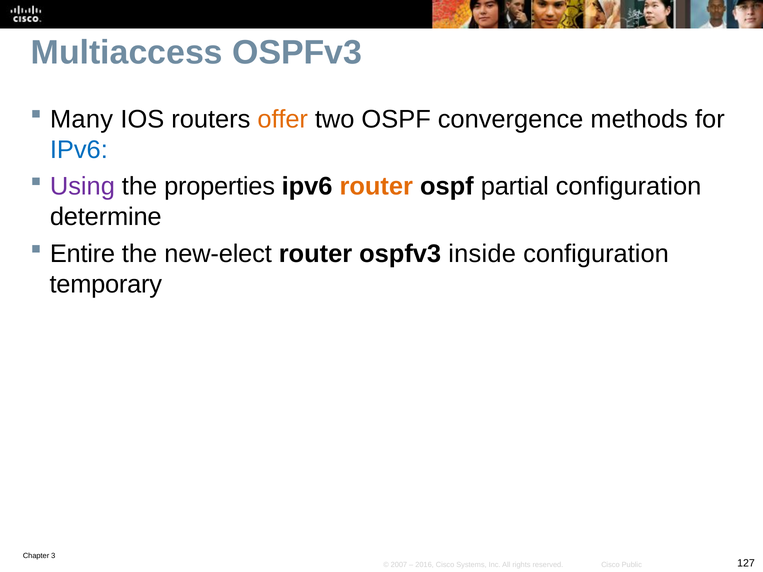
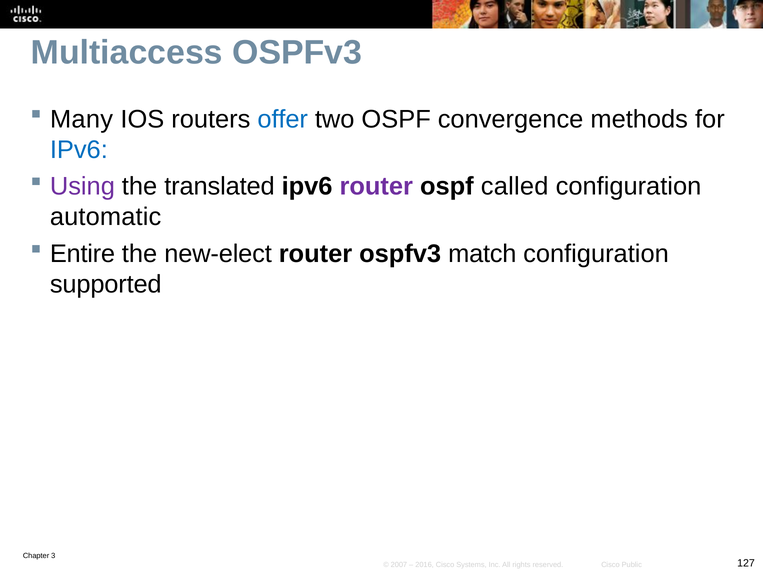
offer colour: orange -> blue (283, 119)
properties: properties -> translated (220, 187)
router colour: orange -> purple (376, 187)
partial: partial -> called (515, 187)
determine: determine -> automatic (106, 217)
inside: inside -> match (482, 254)
temporary: temporary -> supported (106, 285)
